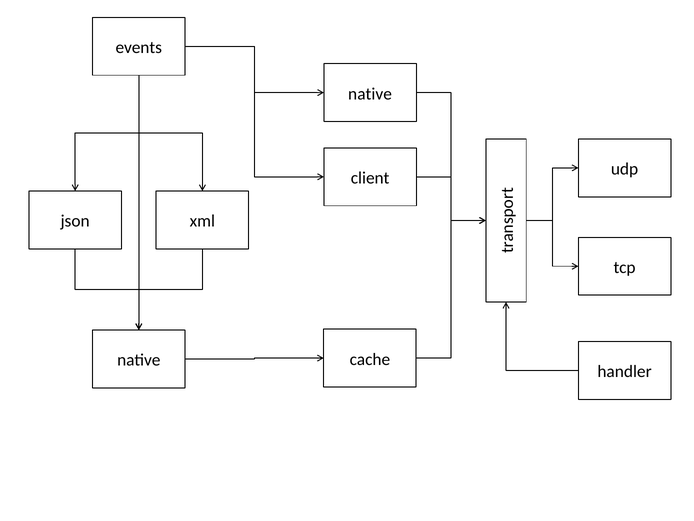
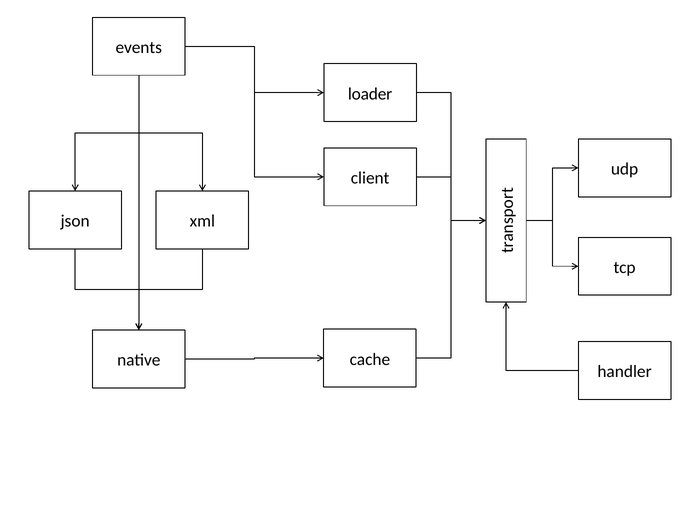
native: native -> loader (370, 94)
